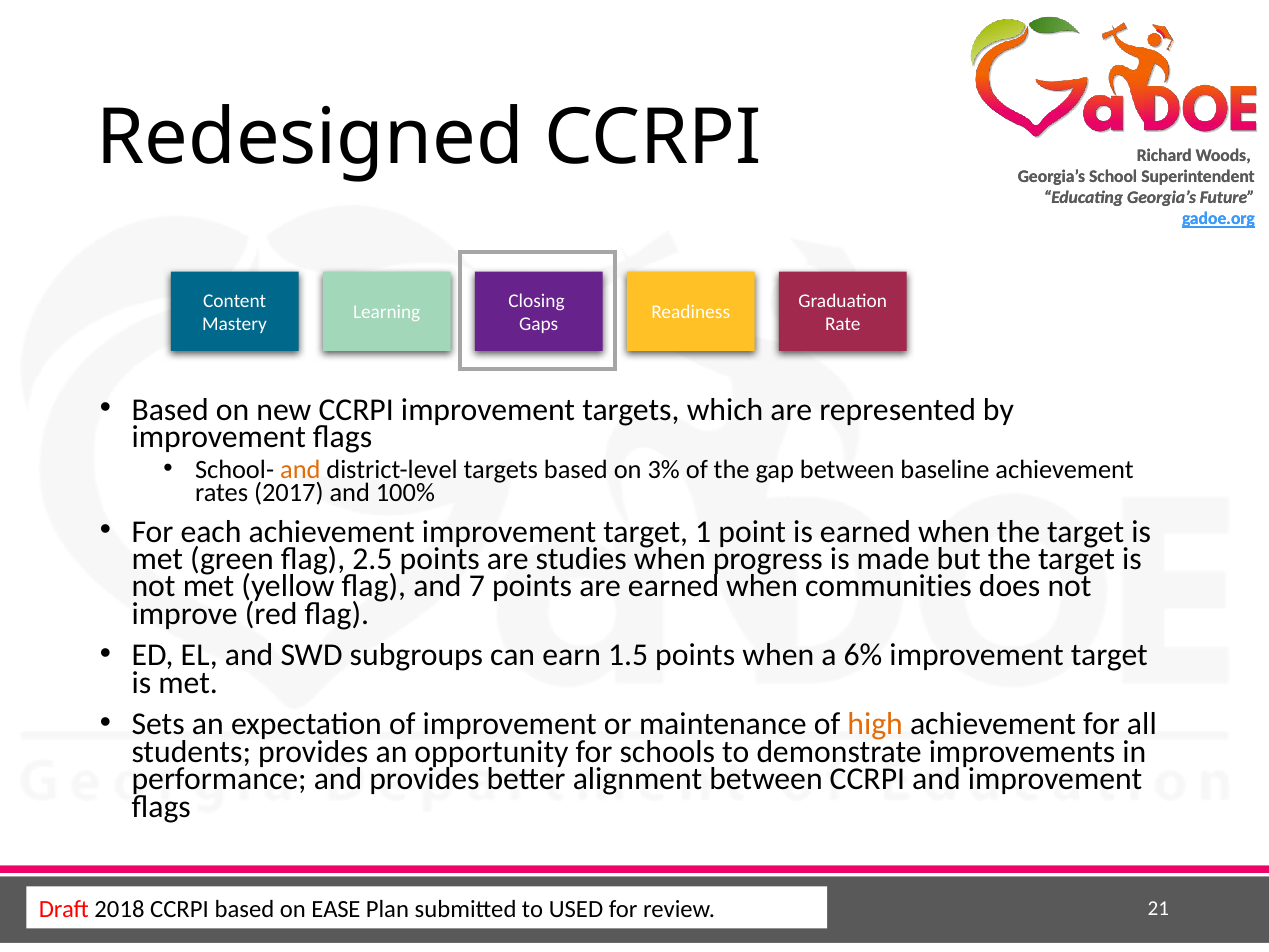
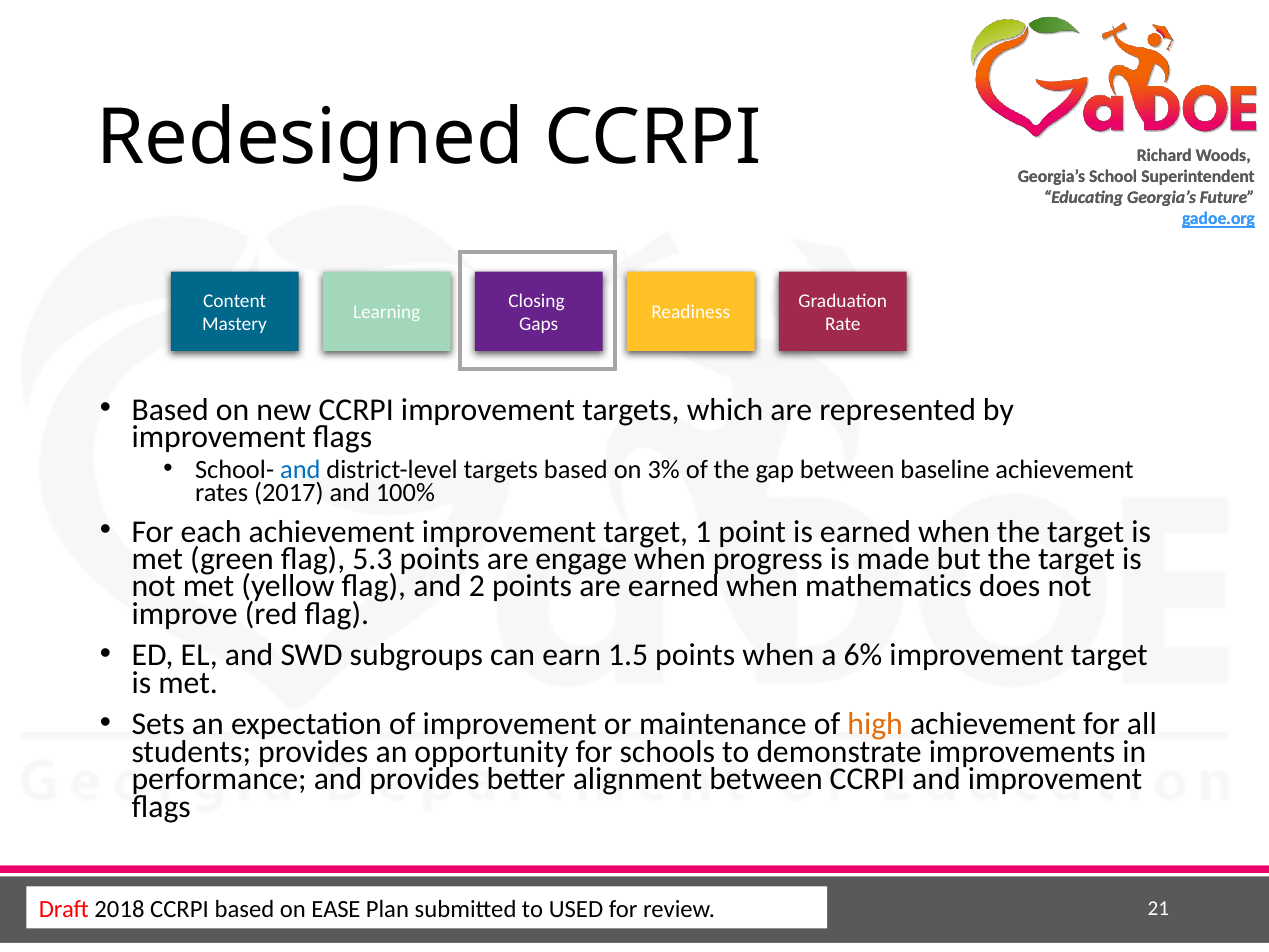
and colour: orange -> blue (300, 470)
2.5: 2.5 -> 5.3 (372, 559)
studies: studies -> engage (581, 559)
7: 7 -> 2 (477, 586)
communities: communities -> mathematics (888, 586)
